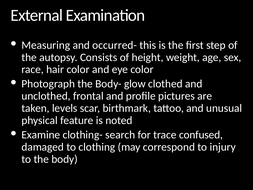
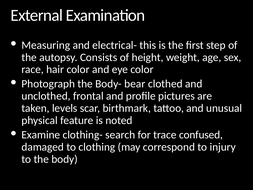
occurred-: occurred- -> electrical- (115, 45)
glow: glow -> bear (135, 84)
